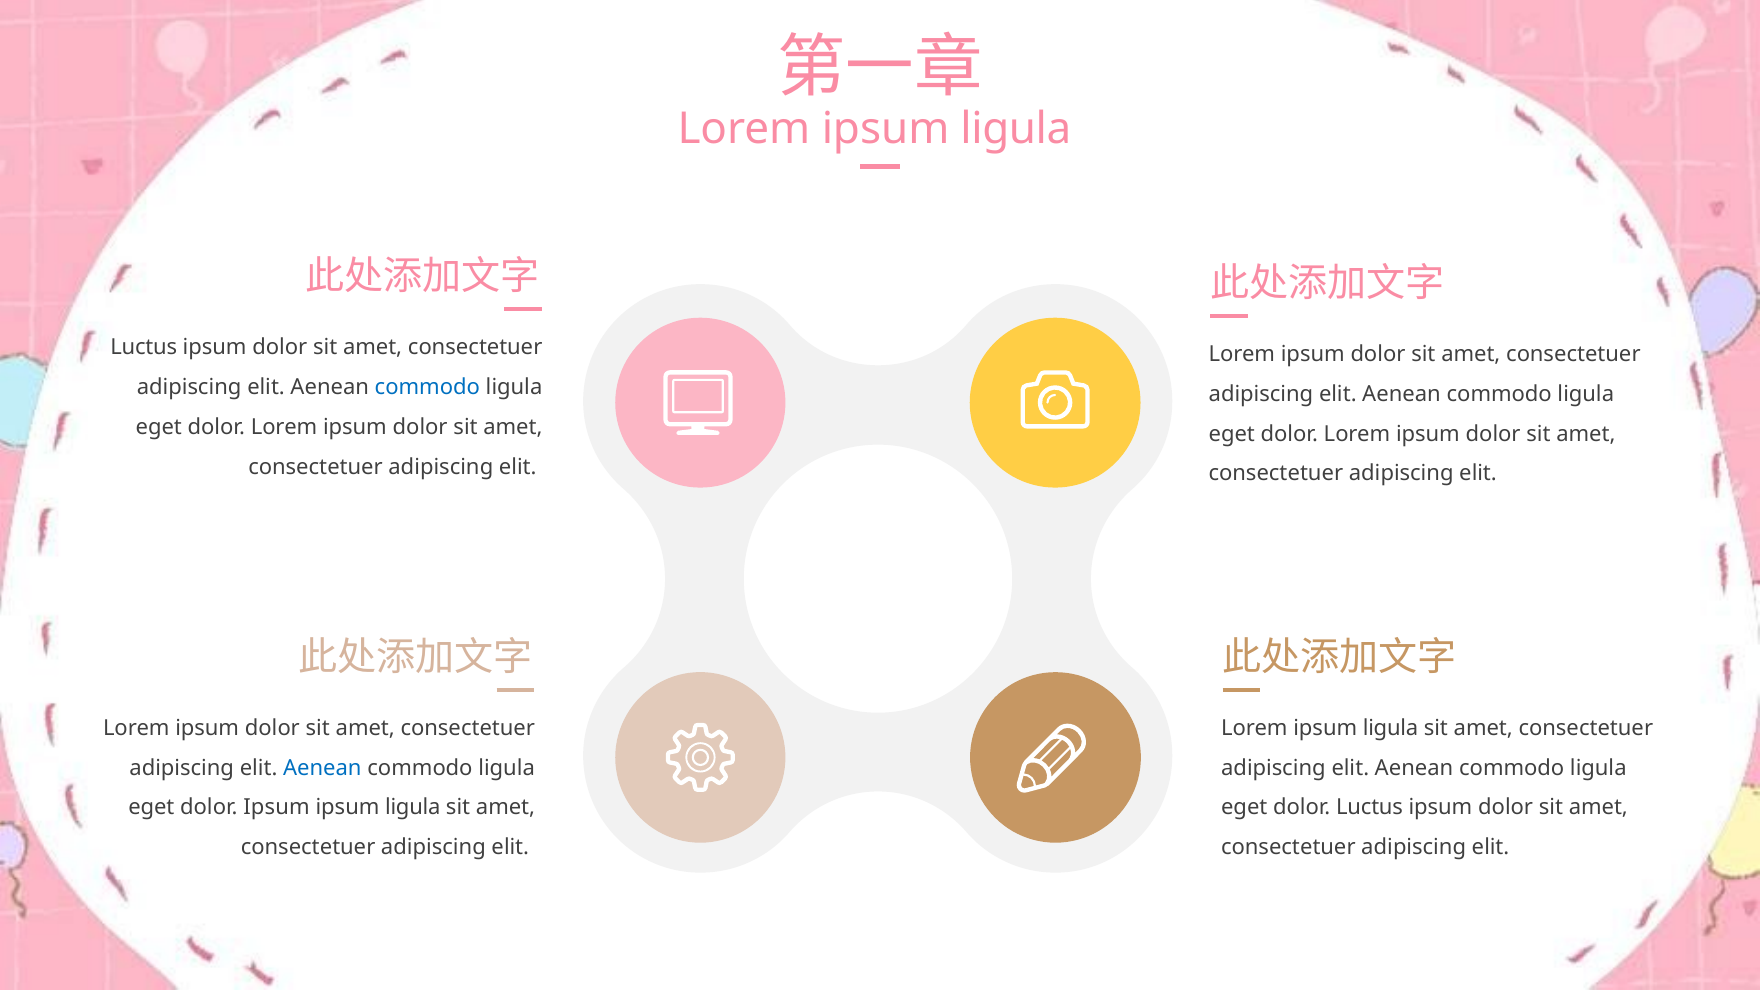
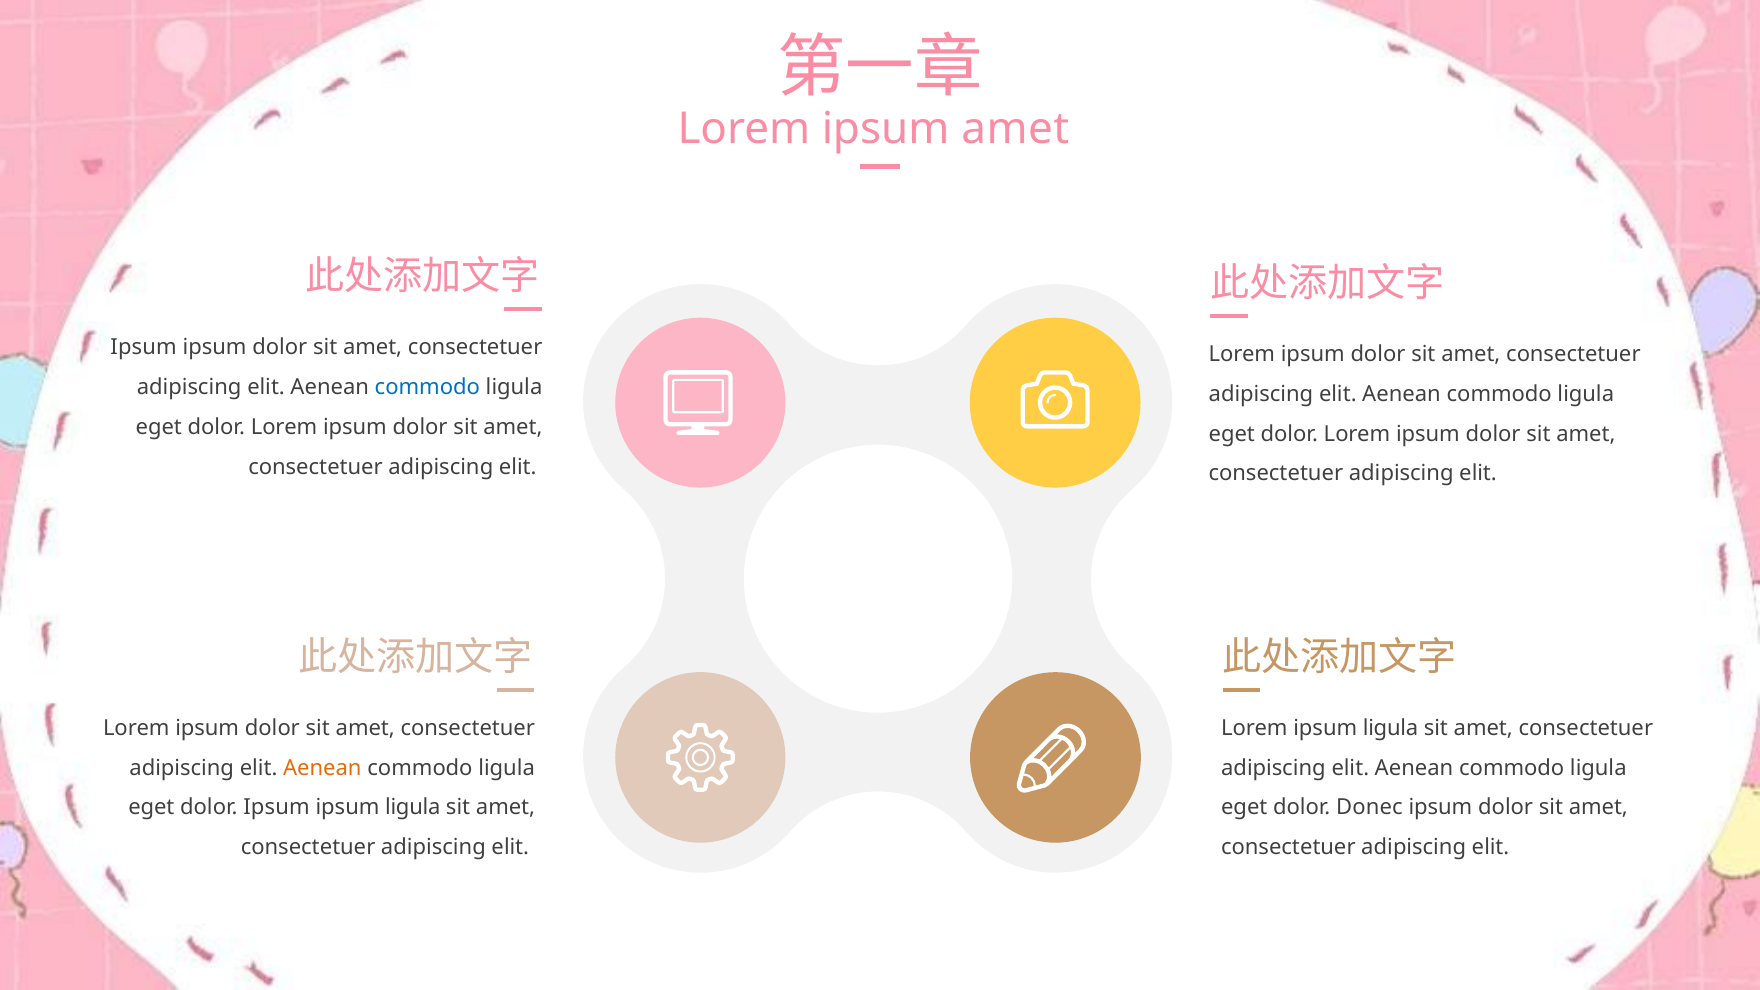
ligula: ligula -> amet (1015, 129)
Luctus: Luctus -> Ipsum (144, 348)
Aenean colour: blue -> orange (322, 768)
dolor Luctus: Luctus -> Donec (1369, 808)
